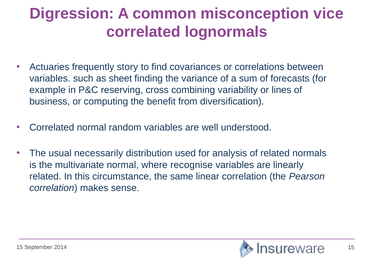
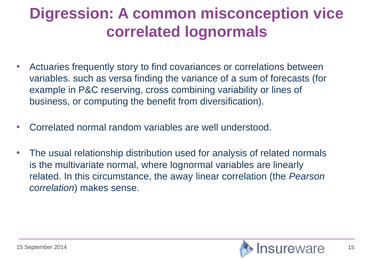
sheet: sheet -> versa (120, 78)
necessarily: necessarily -> relationship (99, 153)
recognise: recognise -> lognormal (192, 165)
same: same -> away (182, 176)
